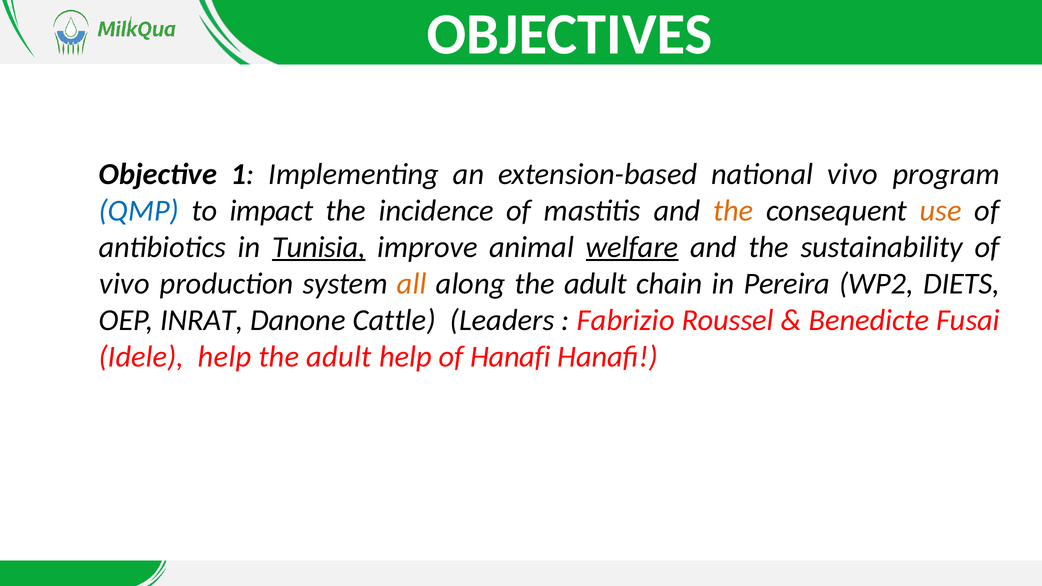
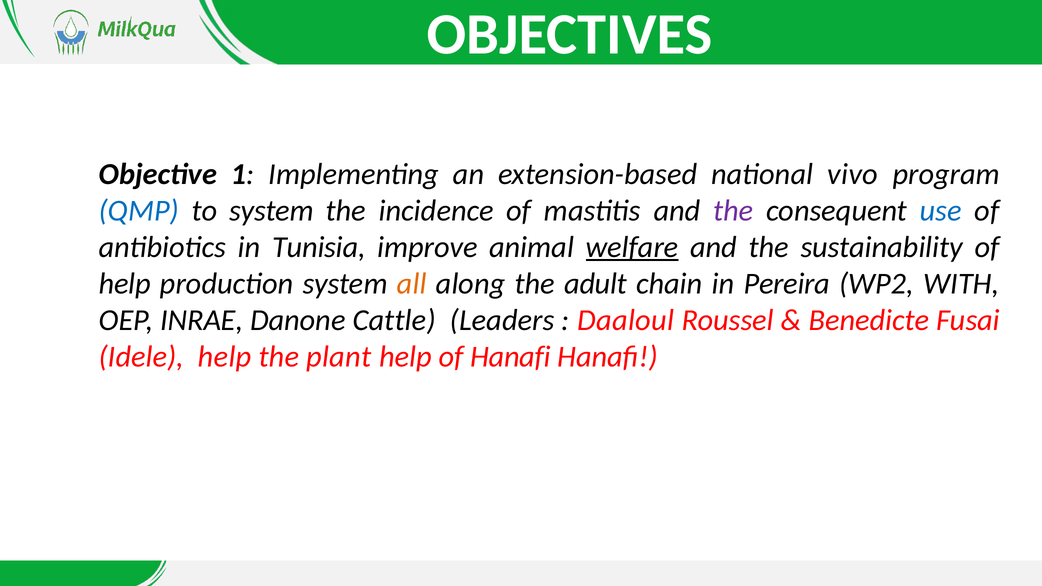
to impact: impact -> system (272, 211)
the colour: orange -> purple (733, 211)
use colour: orange -> blue (941, 211)
Tunisia underline: present -> none (319, 247)
vivo: vivo -> help (125, 284)
DIETS: DIETS -> WITH (961, 284)
INRAT: INRAT -> INRAE (202, 320)
Fabrizio: Fabrizio -> Daaloul (626, 320)
adult: adult -> plant (339, 357)
